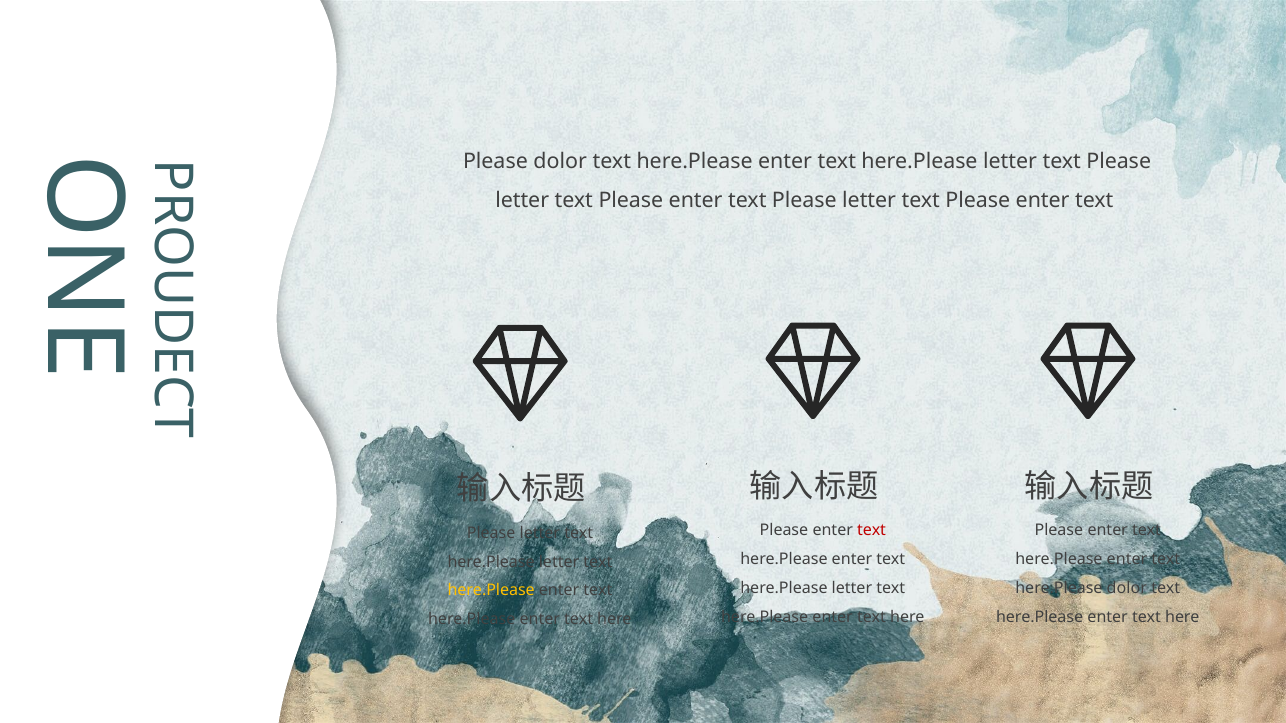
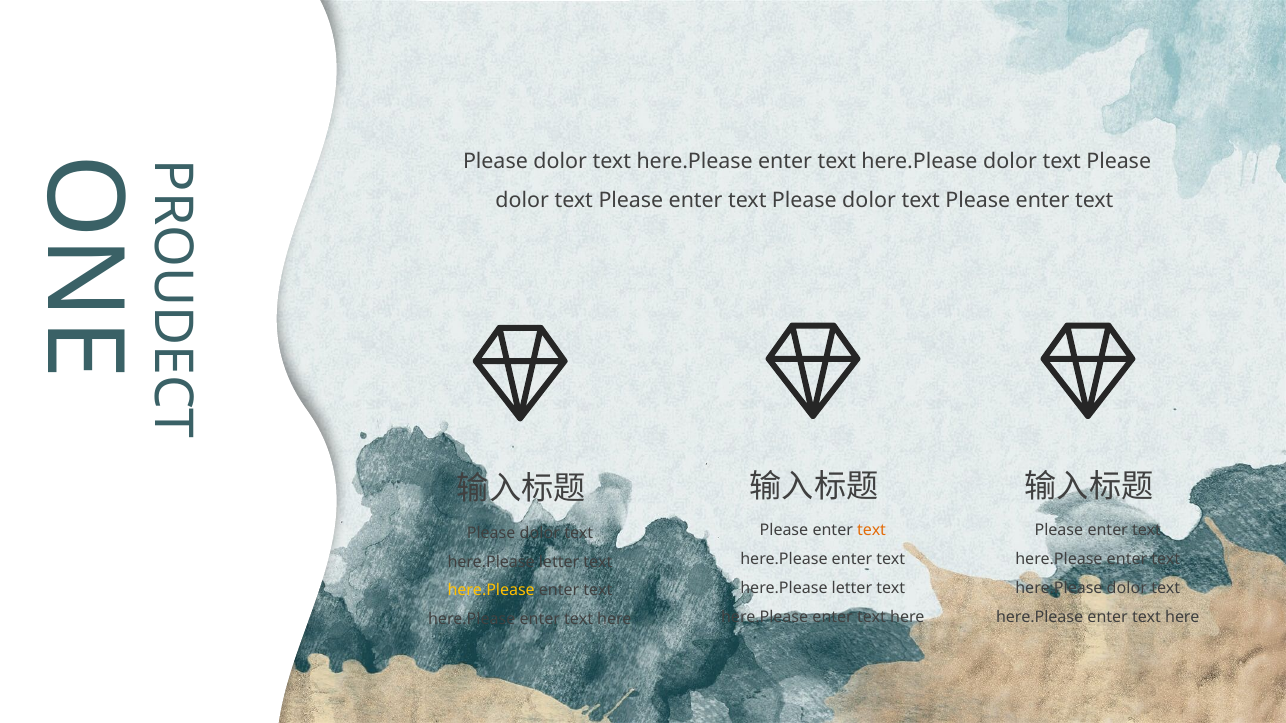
letter: letter -> dolor (1010, 162)
letter: letter -> dolor (522, 201)
enter text Please letter: letter -> dolor (869, 201)
text colour: red -> orange (872, 531)
letter: letter -> dolor (540, 533)
